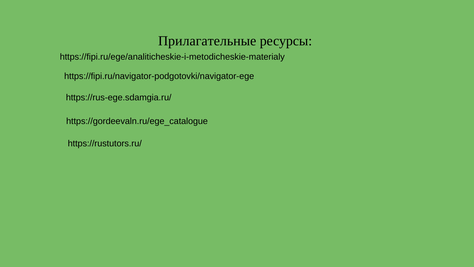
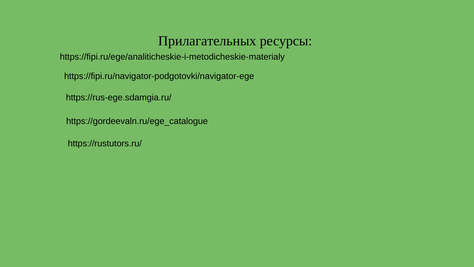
Прилагательные: Прилагательные -> Прилагательных (207, 41)
